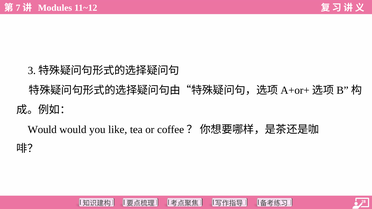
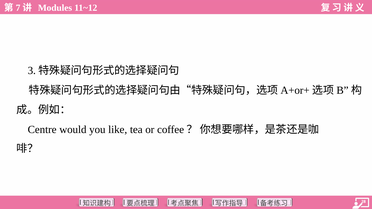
Would: Would -> Centre (42, 130)
